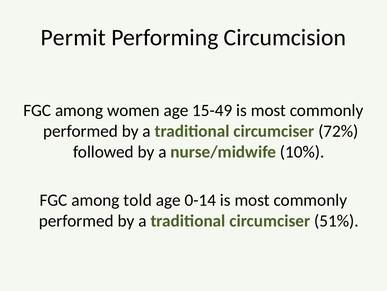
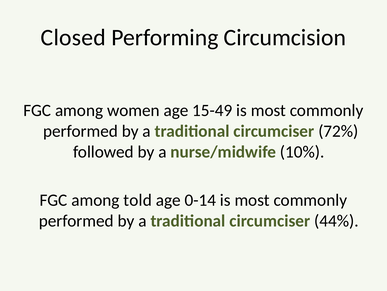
Permit: Permit -> Closed (73, 37)
51%: 51% -> 44% (336, 220)
